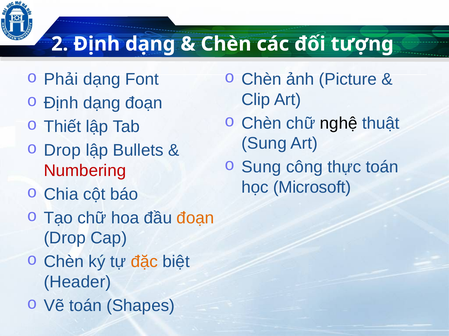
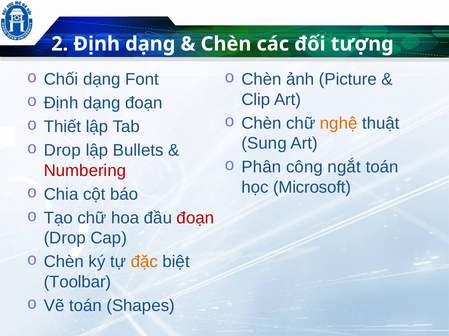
Phải: Phải -> Chối (61, 79)
nghệ colour: black -> orange (339, 123)
Sung: Sung -> Phân (261, 167)
thực: thực -> ngắt (344, 167)
đoạn colour: orange -> red (195, 218)
Header: Header -> Toolbar (78, 282)
